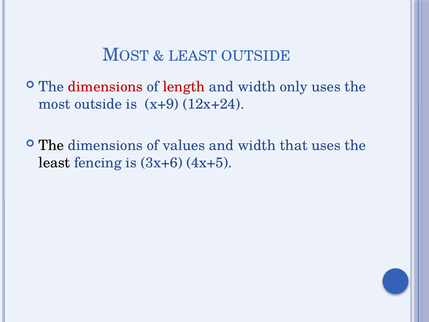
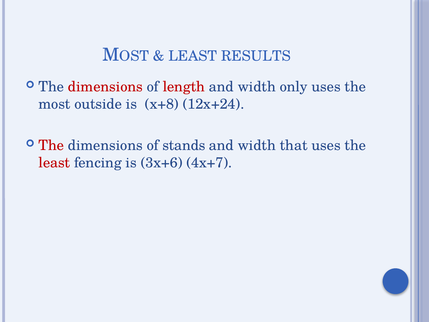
LEAST OUTSIDE: OUTSIDE -> RESULTS (256, 56)
x+9: x+9 -> x+8 (162, 104)
The colour: black -> red (51, 145)
values: values -> stands (184, 145)
least colour: black -> red (54, 163)
4x+5: 4x+5 -> 4x+7 (209, 163)
